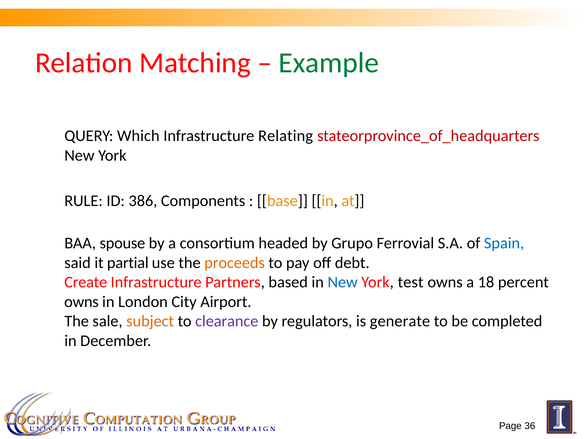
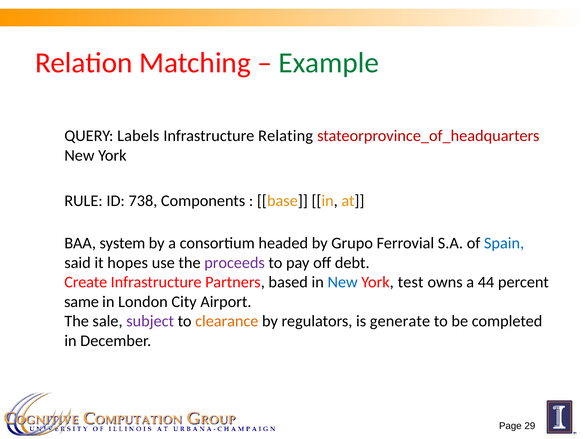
Which: Which -> Labels (138, 136)
386: 386 -> 738 (143, 201)
spouse: spouse -> system (122, 243)
partial: partial -> hopes (128, 262)
proceeds colour: orange -> purple (235, 262)
18: 18 -> 44 (486, 282)
owns: owns -> same (81, 302)
subject colour: orange -> purple (150, 321)
clearance colour: purple -> orange (227, 321)
36: 36 -> 29 (530, 426)
